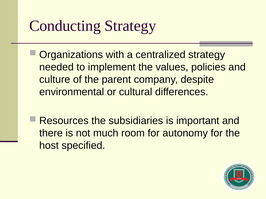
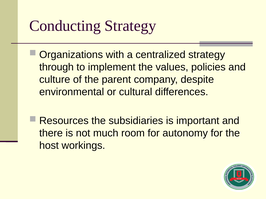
needed: needed -> through (56, 67)
specified: specified -> workings (83, 146)
